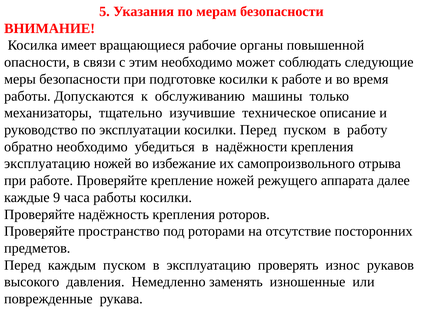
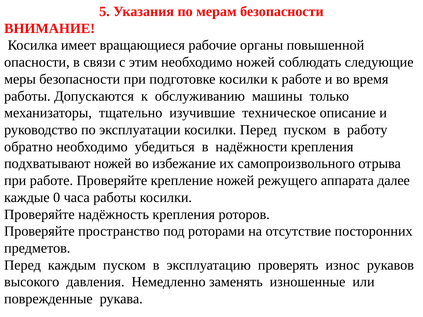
необходимо может: может -> ножей (255, 62)
эксплуатацию: эксплуатацию -> подхватывают (47, 164)
9: 9 -> 0 (57, 198)
